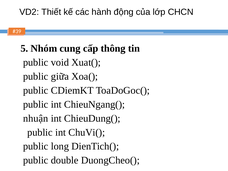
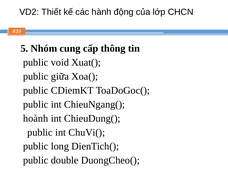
nhuận: nhuận -> hoành (36, 118)
